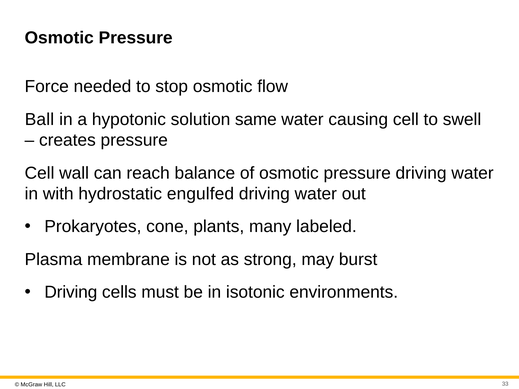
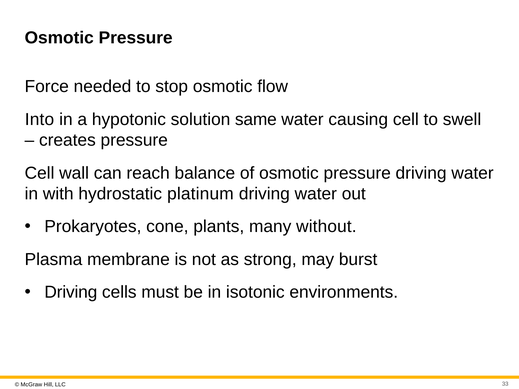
Ball: Ball -> Into (39, 120)
engulfed: engulfed -> platinum (200, 194)
labeled: labeled -> without (326, 227)
